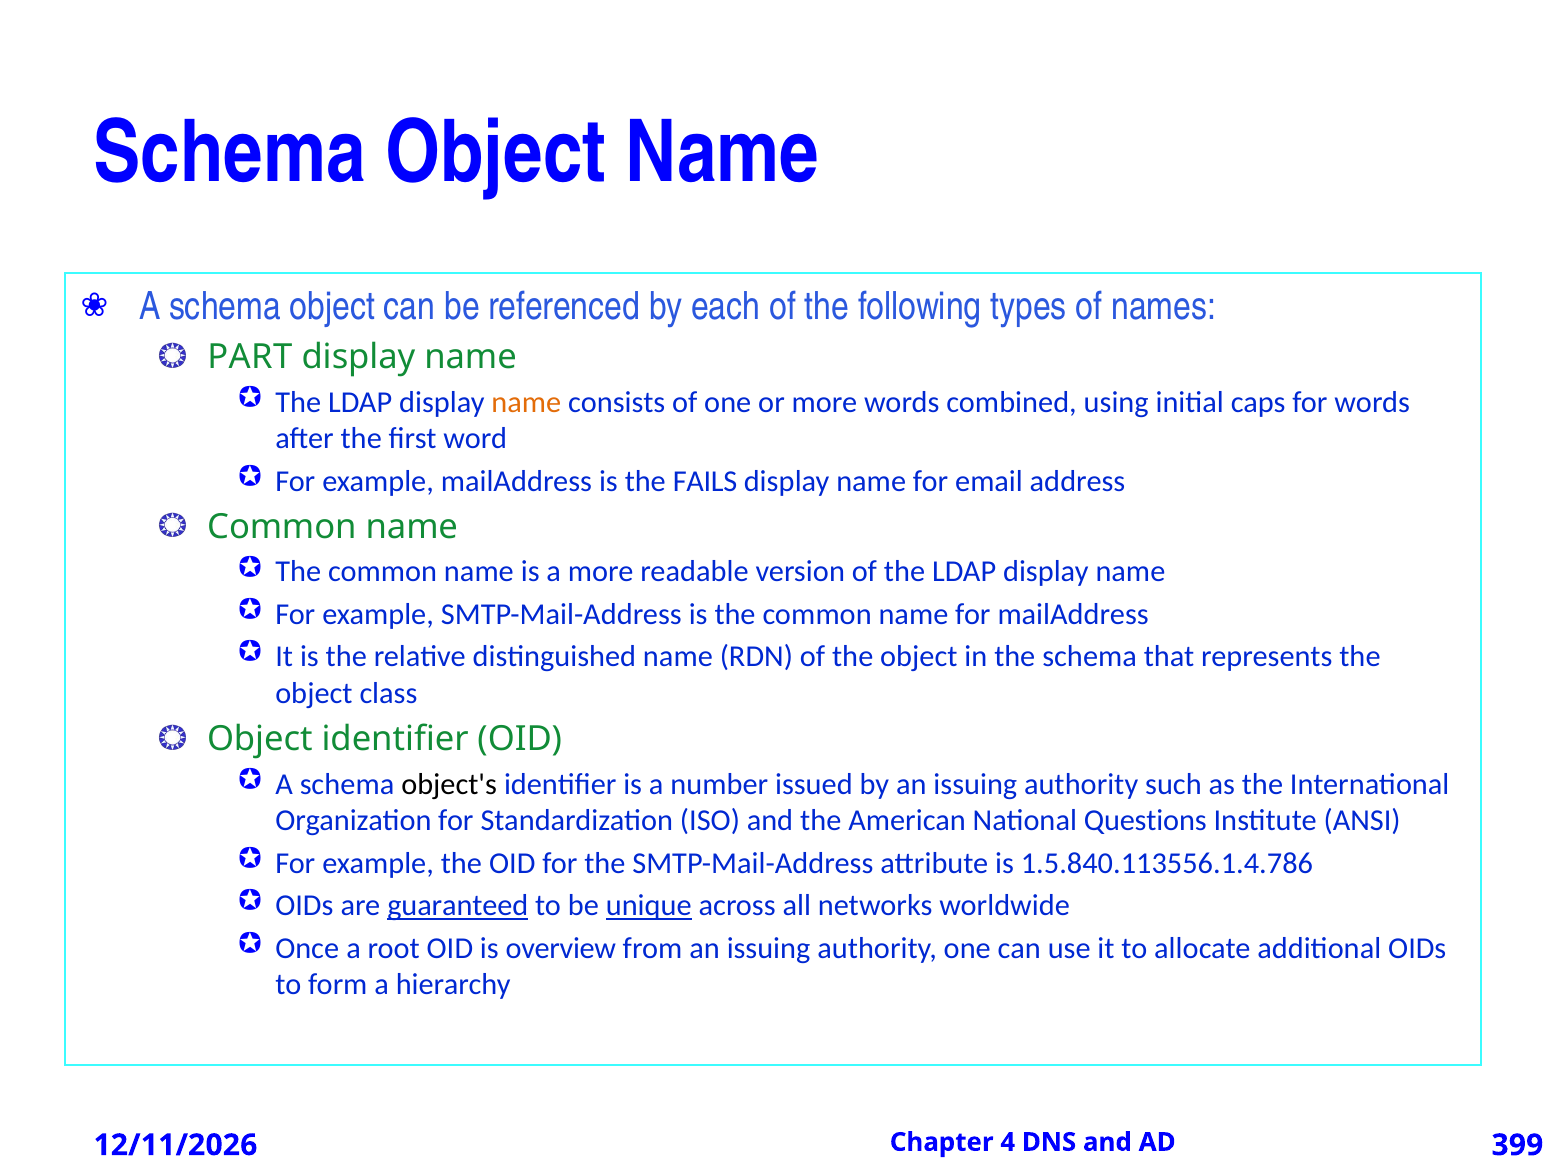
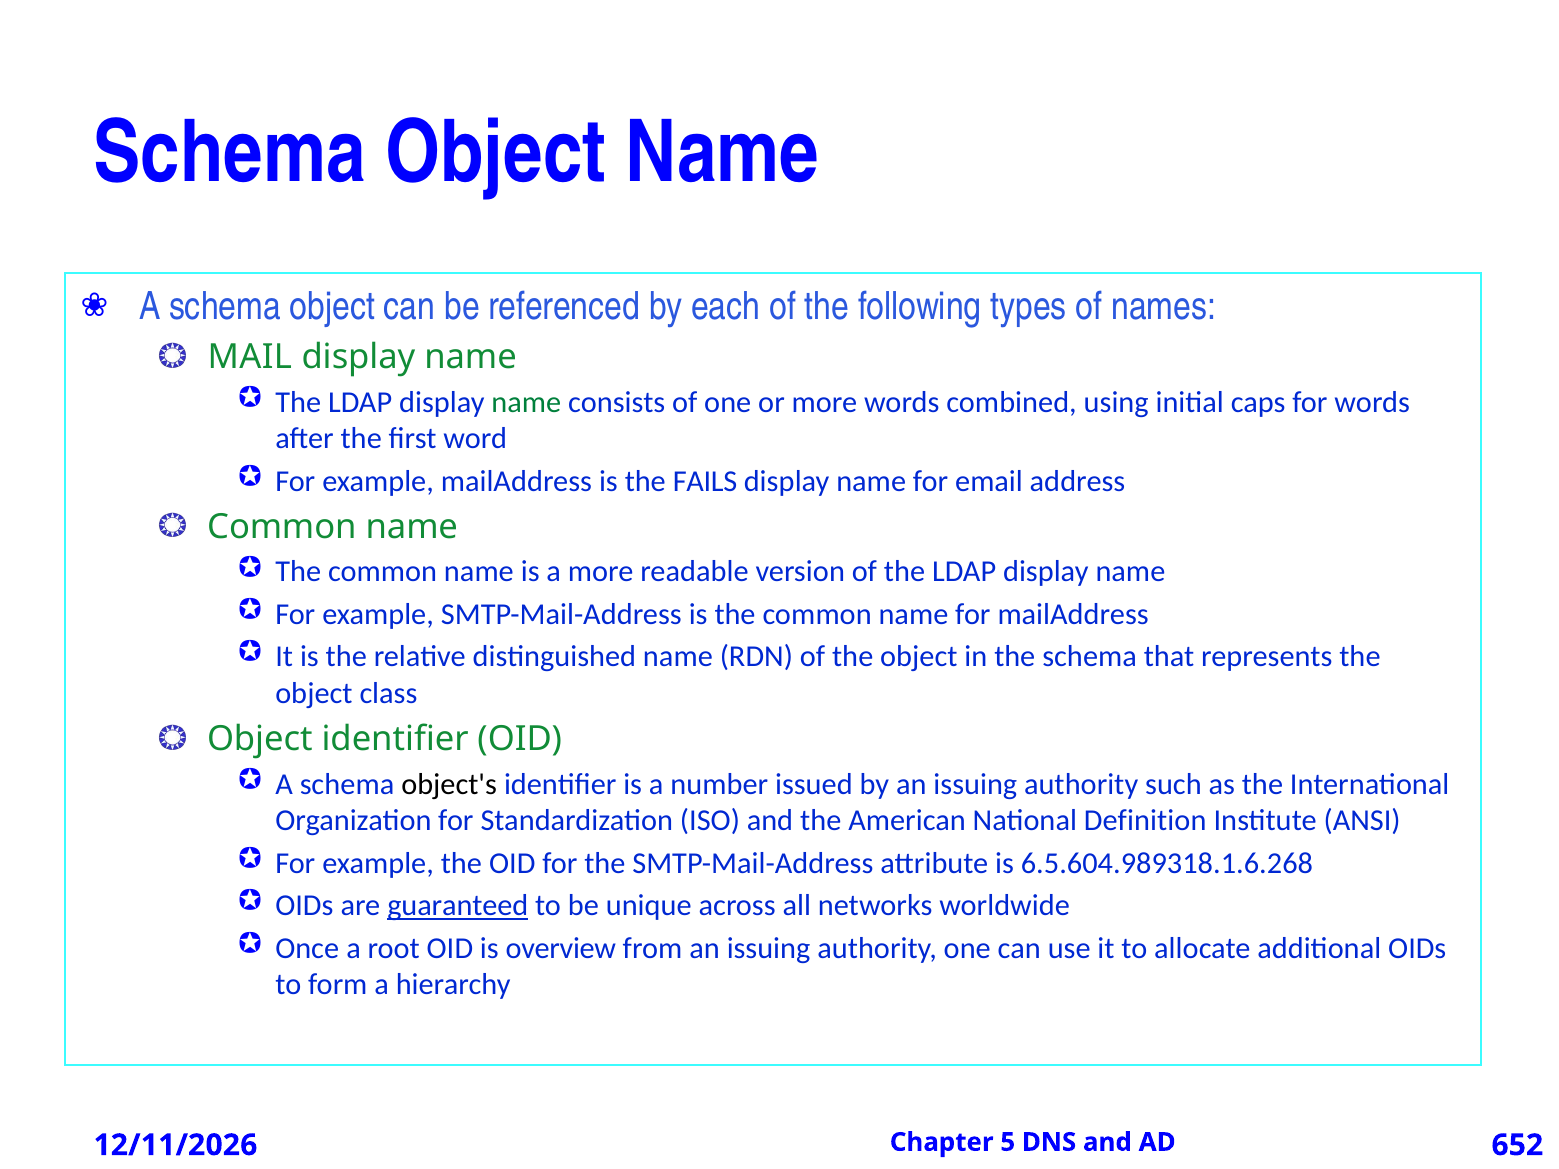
PART: PART -> MAIL (250, 358)
name colour: orange -> green (526, 402)
Questions: Questions -> Definition (1145, 821)
1.5.840.113556.1.4.786: 1.5.840.113556.1.4.786 -> 6.5.604.989318.1.6.268 (1167, 863)
unique underline: present -> none (649, 906)
4: 4 -> 5 (1008, 1142)
399: 399 -> 652 (1517, 1145)
